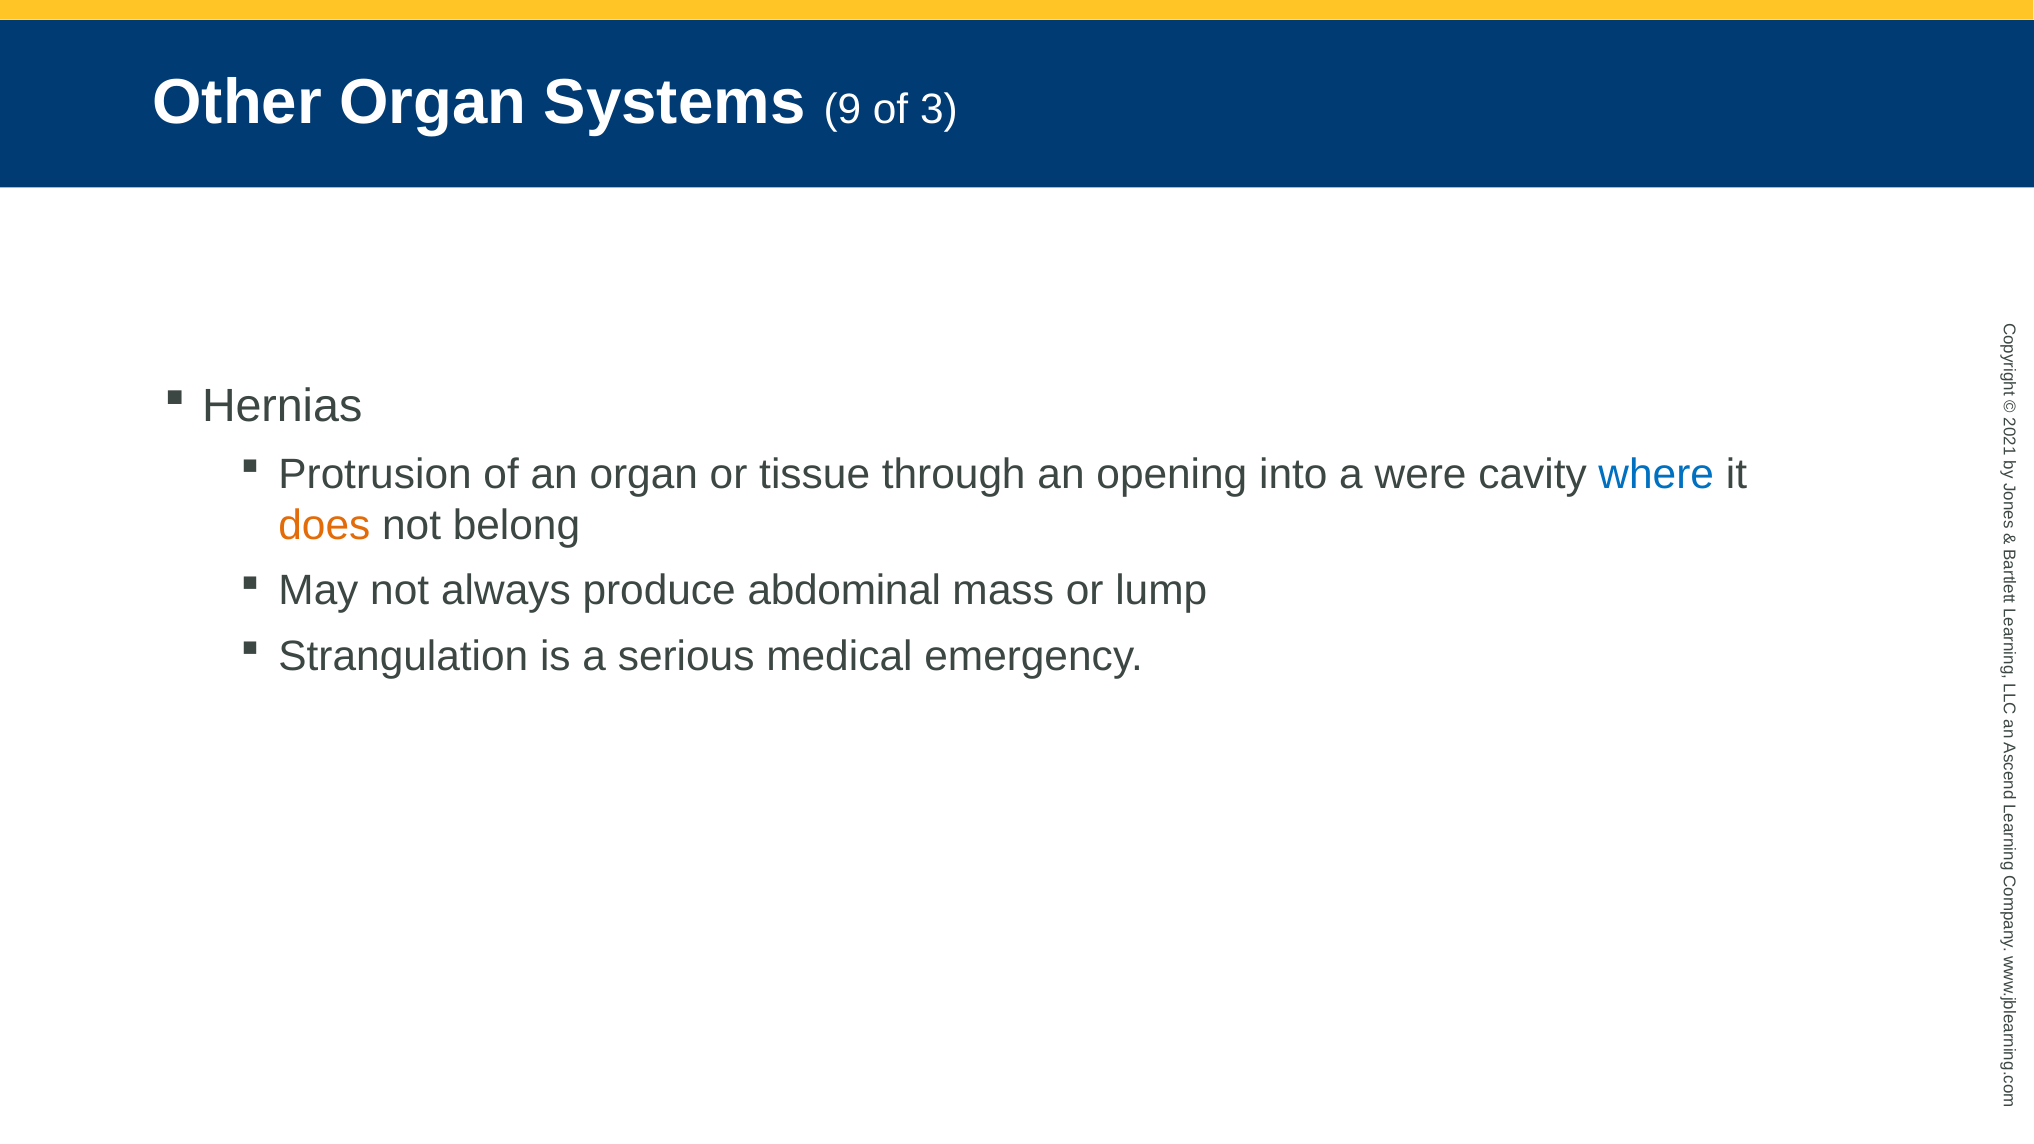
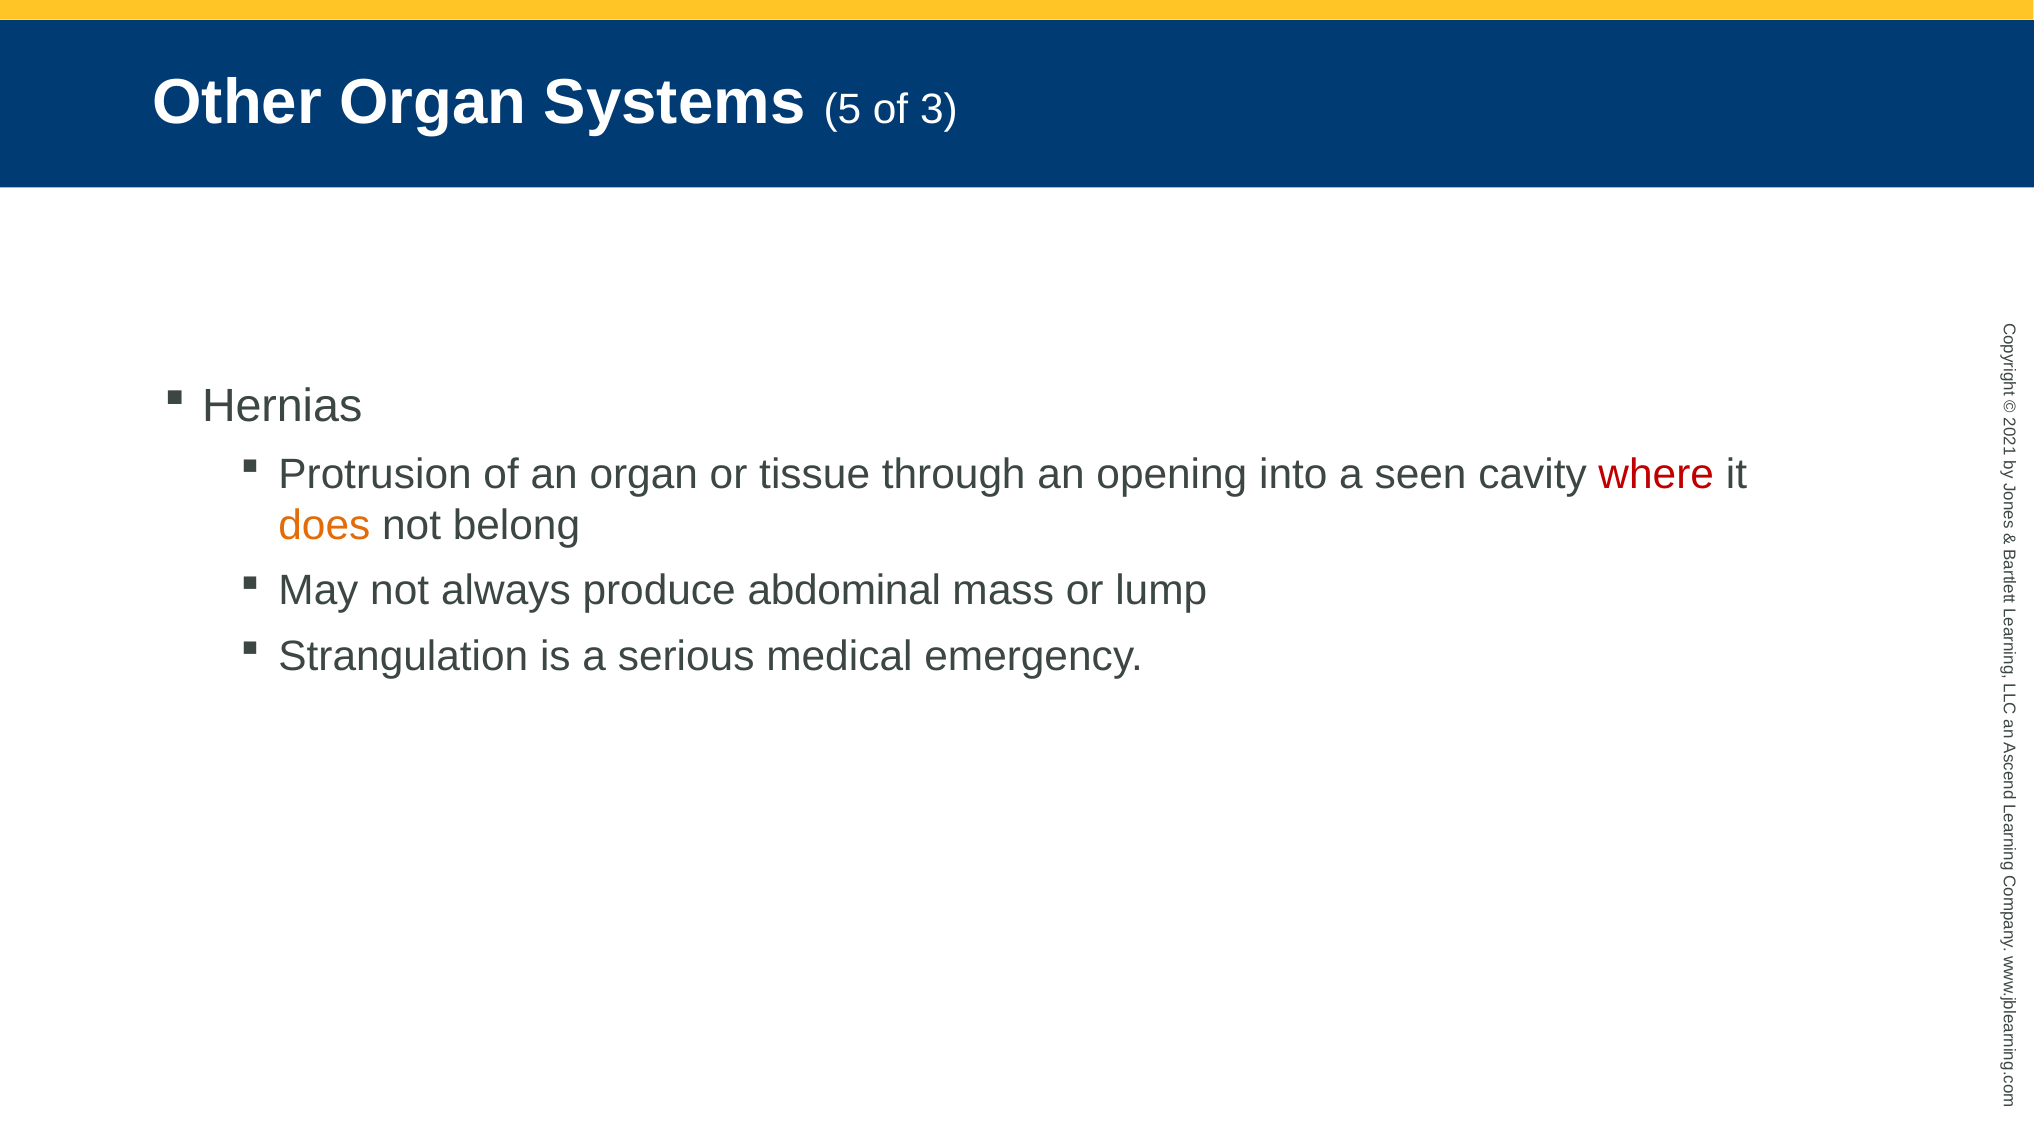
9: 9 -> 5 (842, 109)
were: were -> seen (1421, 474)
where colour: blue -> red (1656, 474)
